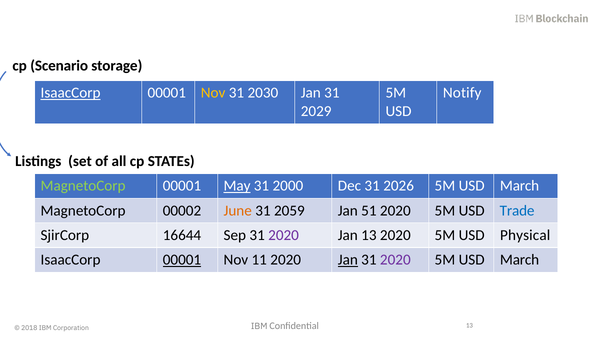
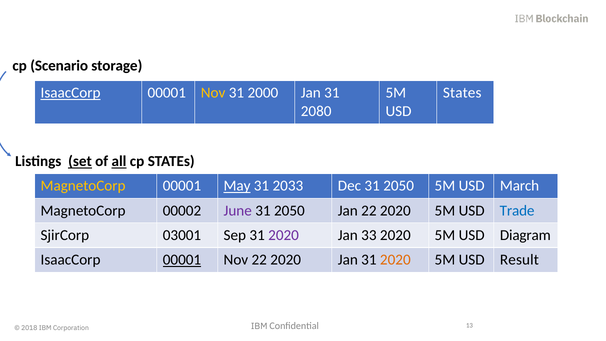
2030: 2030 -> 2000 (263, 93)
Notify: Notify -> States (462, 93)
2029: 2029 -> 2080 (316, 111)
set underline: none -> present (80, 161)
all underline: none -> present (119, 161)
MagnetoCorp colour: light green -> yellow (83, 186)
2000: 2000 -> 2033 (288, 186)
Dec 31 2026: 2026 -> 2050 (399, 186)
June colour: orange -> purple (238, 211)
2059: 2059 -> 2050 (289, 211)
Jan 51: 51 -> 22 (369, 211)
16644: 16644 -> 03001 (182, 235)
Jan 13: 13 -> 33 (369, 235)
Physical: Physical -> Diagram (525, 235)
Nov 11: 11 -> 22 (259, 260)
Jan underline: present -> none (348, 260)
2020 colour: purple -> orange (395, 260)
March: March -> Result (519, 260)
